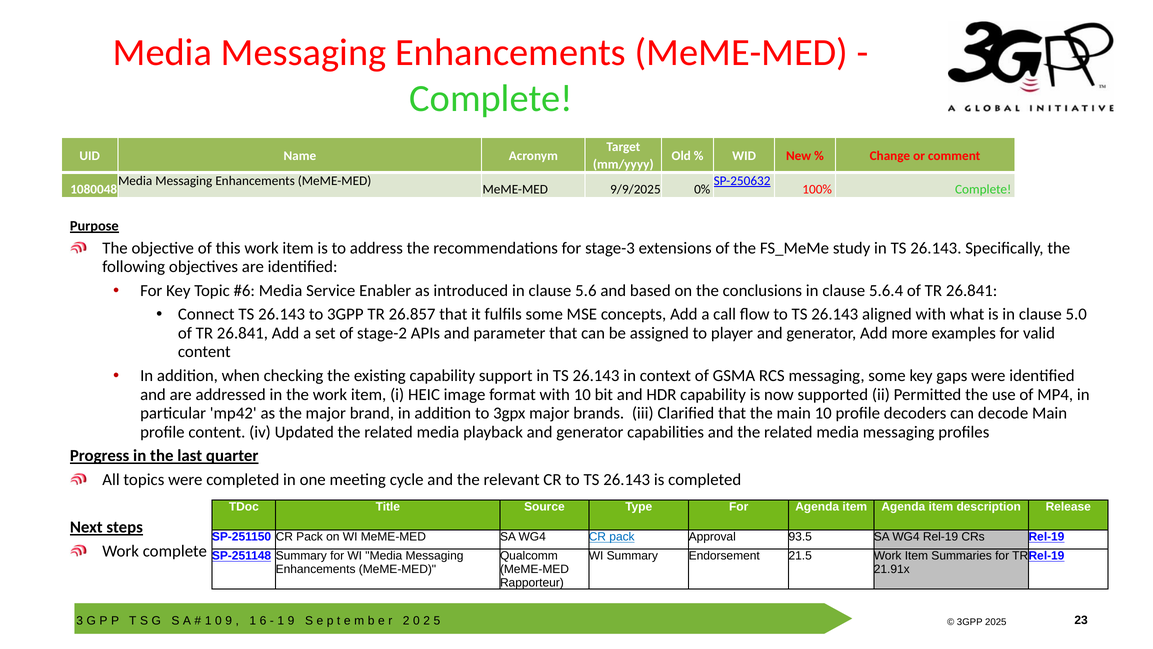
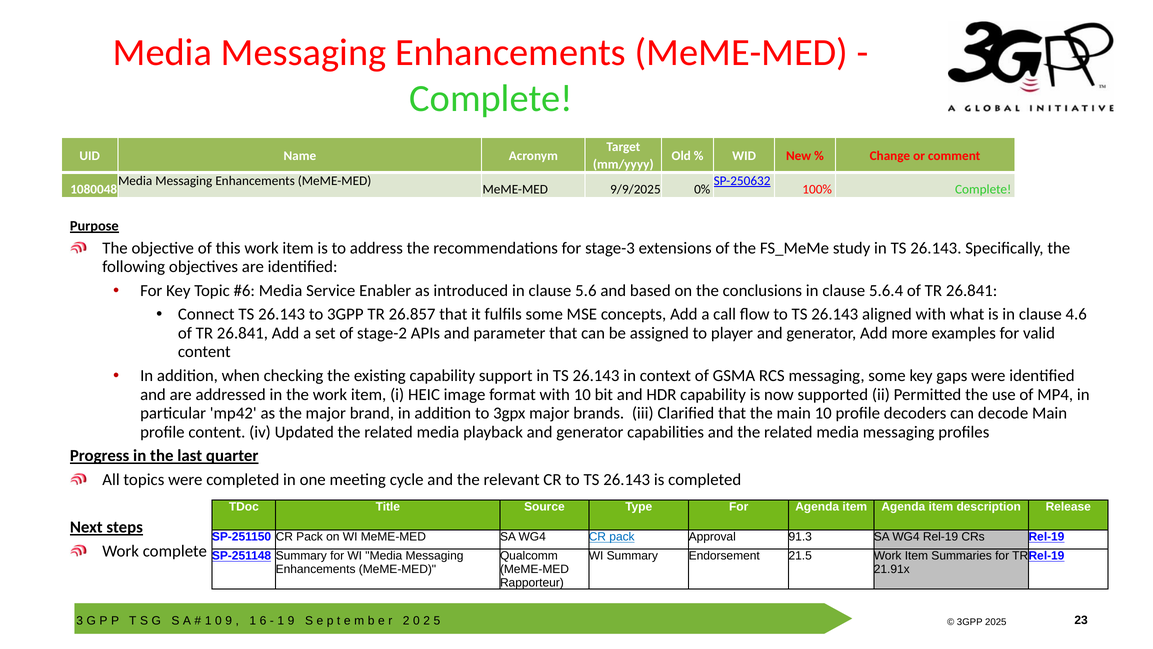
5.0: 5.0 -> 4.6 (1076, 314)
93.5: 93.5 -> 91.3 (800, 537)
